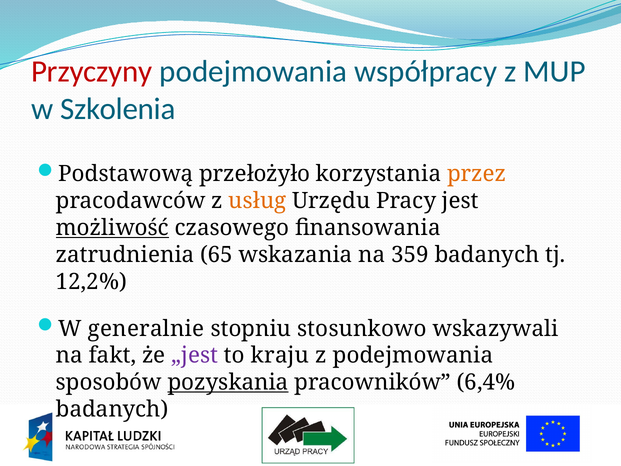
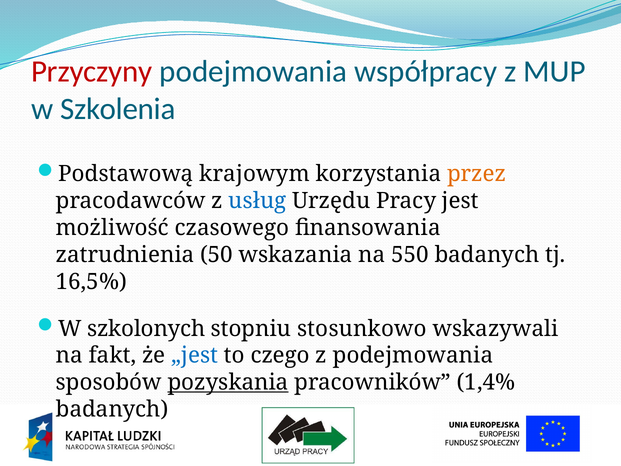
przełożyło: przełożyło -> krajowym (255, 174)
usług colour: orange -> blue (257, 201)
możliwość underline: present -> none (112, 228)
65: 65 -> 50 (217, 255)
359: 359 -> 550 (410, 255)
12,2%: 12,2% -> 16,5% (91, 282)
generalnie: generalnie -> szkolonych (146, 328)
„jest colour: purple -> blue (195, 355)
kraju: kraju -> czego (280, 355)
6,4%: 6,4% -> 1,4% (486, 382)
